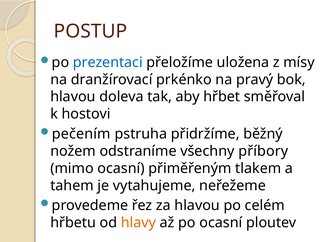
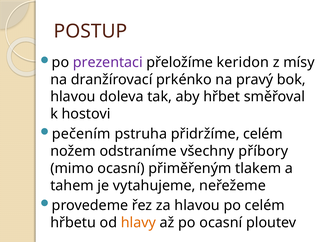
prezentaci colour: blue -> purple (108, 62)
uložena: uložena -> keridon (243, 62)
přidržíme běžný: běžný -> celém (263, 134)
